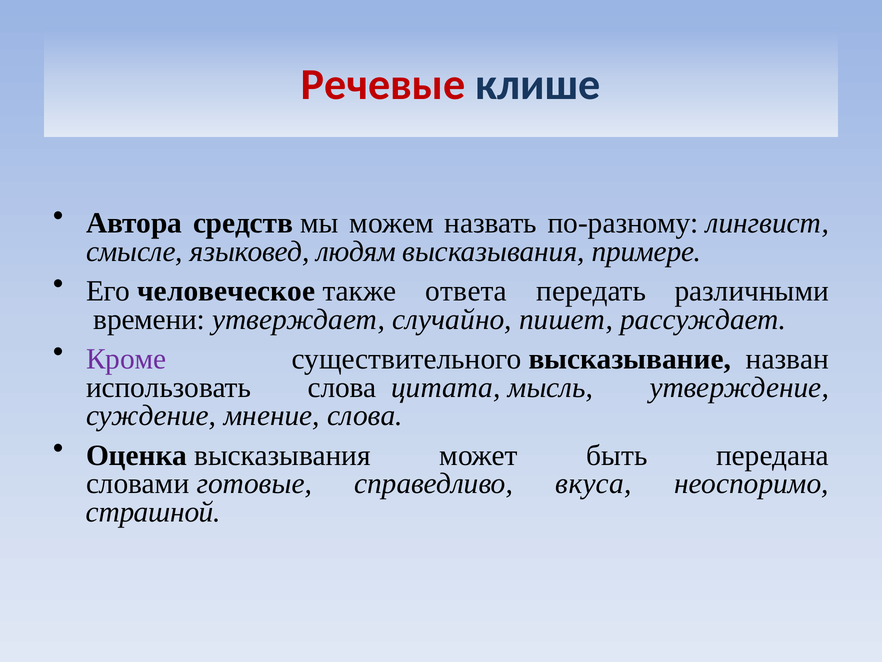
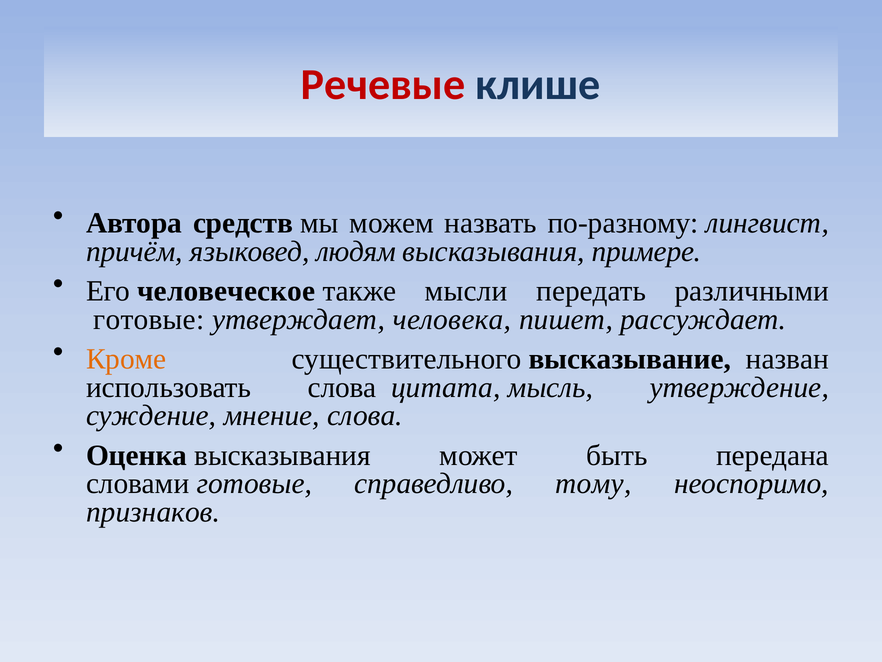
смысле: смысле -> причём (134, 251)
ответа: ответа -> мысли (466, 291)
времени: времени -> готовые (149, 319)
случайно: случайно -> человека (452, 319)
Кроме colour: purple -> orange (126, 359)
вкуса: вкуса -> тому (593, 483)
страшной: страшной -> признаков (153, 512)
